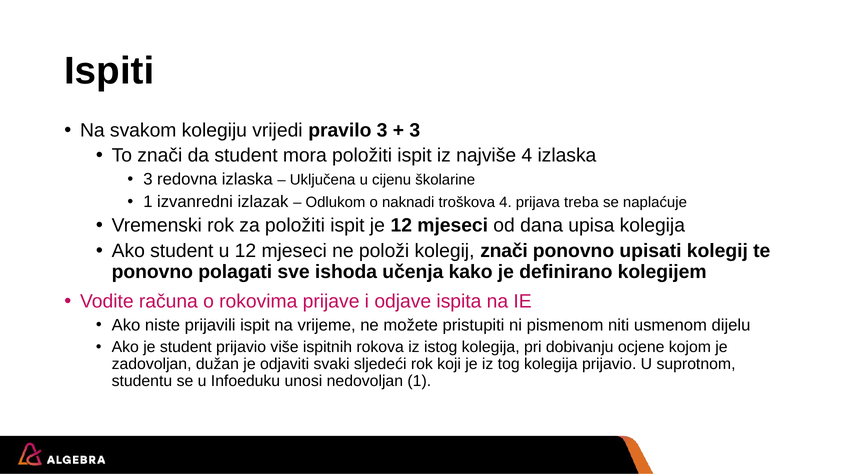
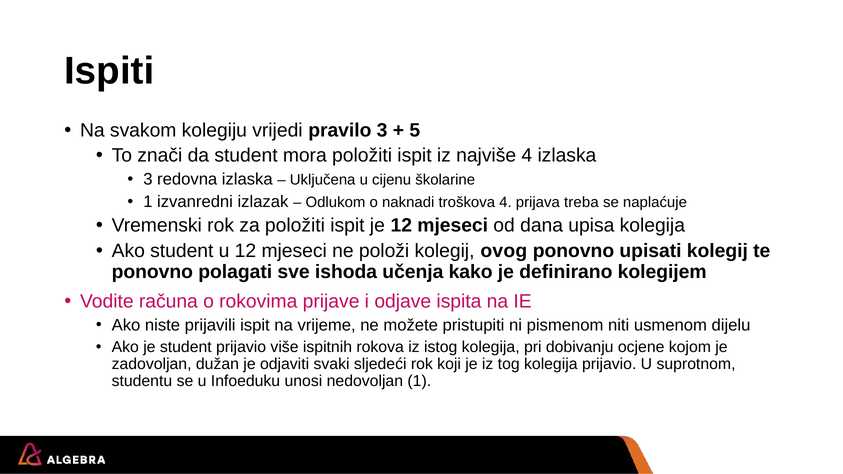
3: 3 -> 5 (415, 130)
kolegij znači: znači -> ovog (504, 251)
